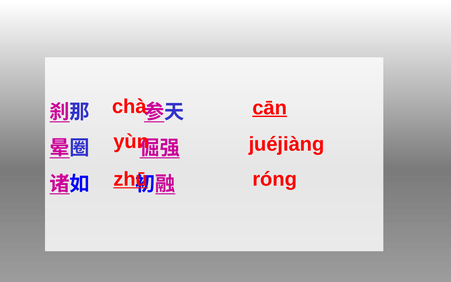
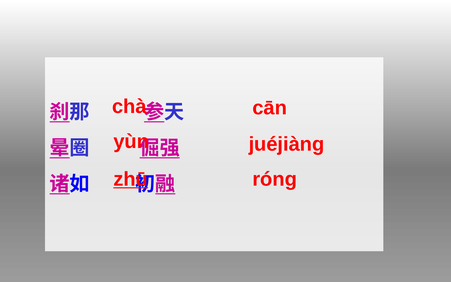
cān underline: present -> none (270, 108)
